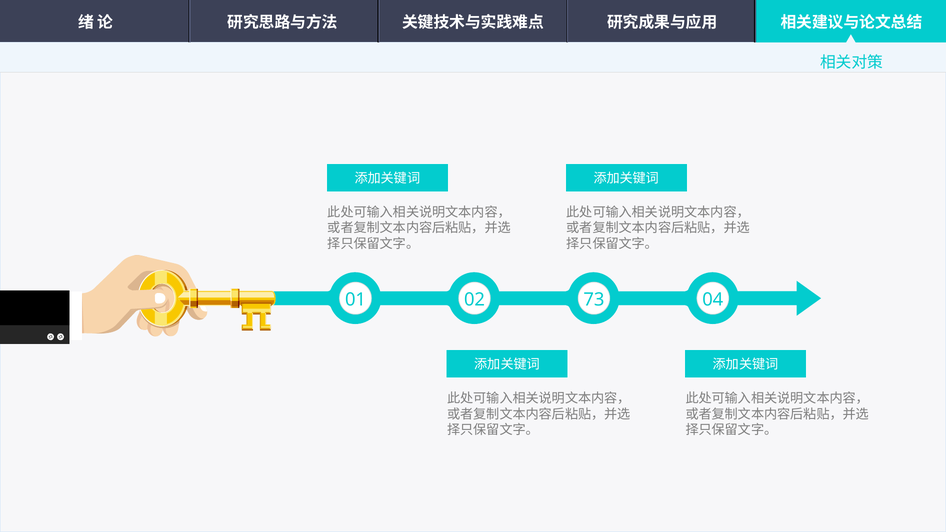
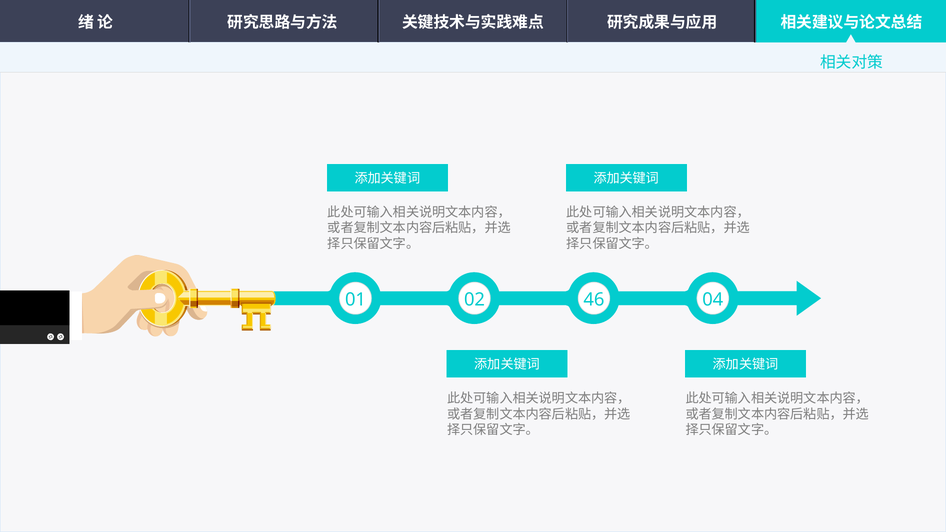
73: 73 -> 46 (594, 299)
